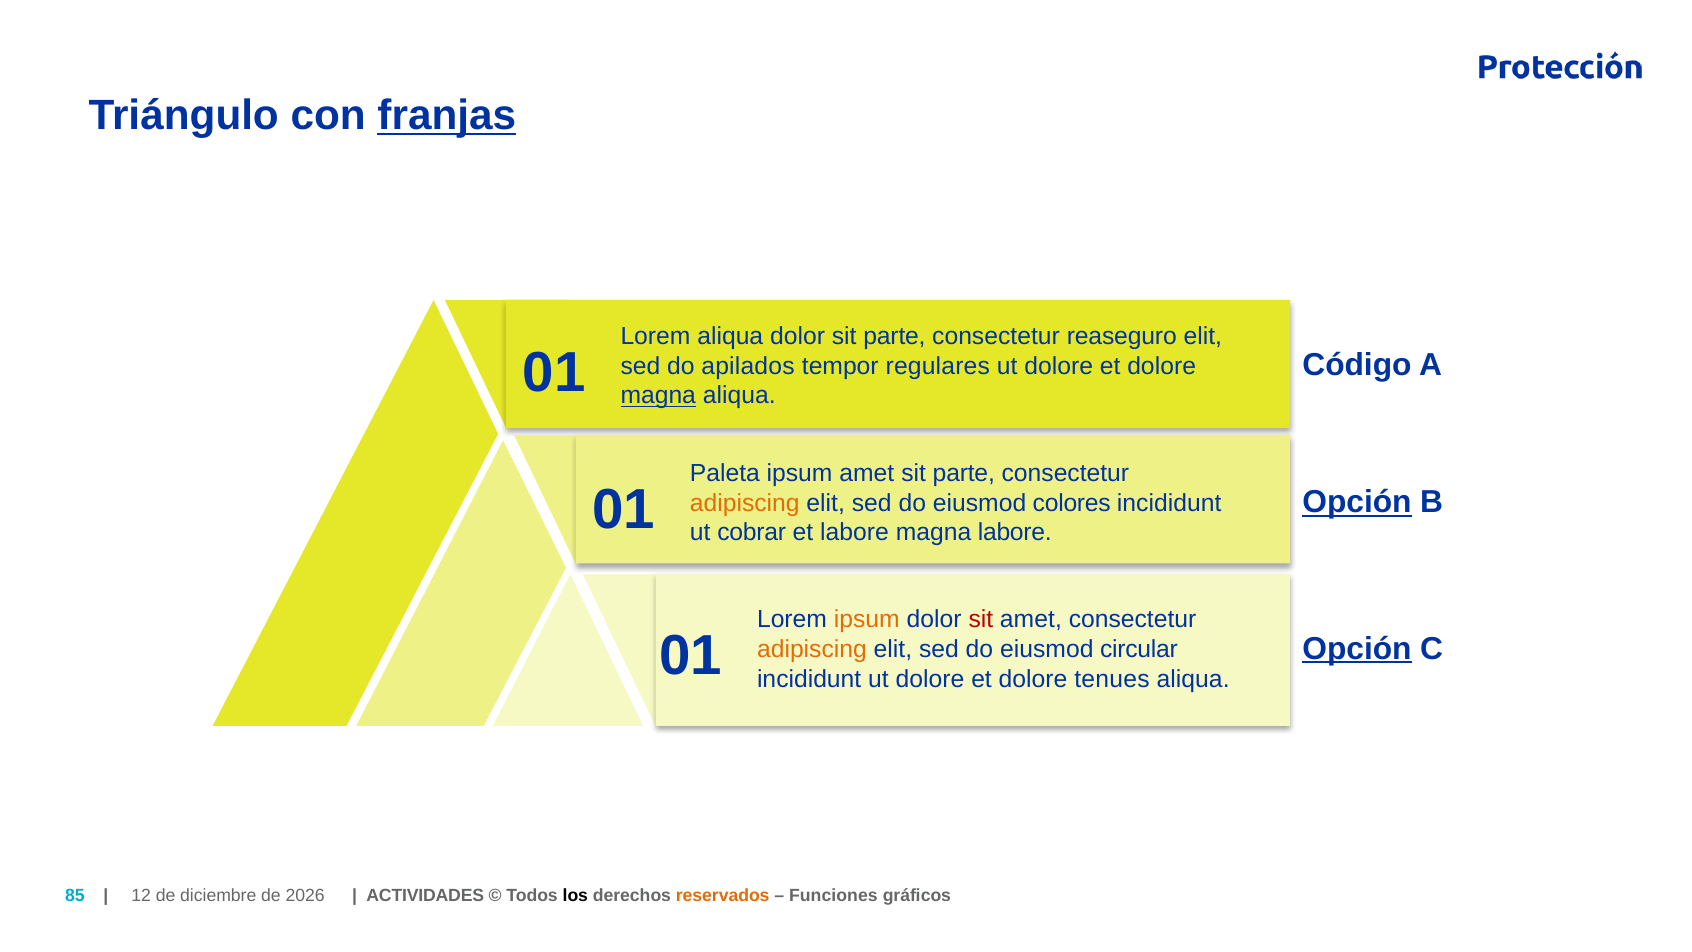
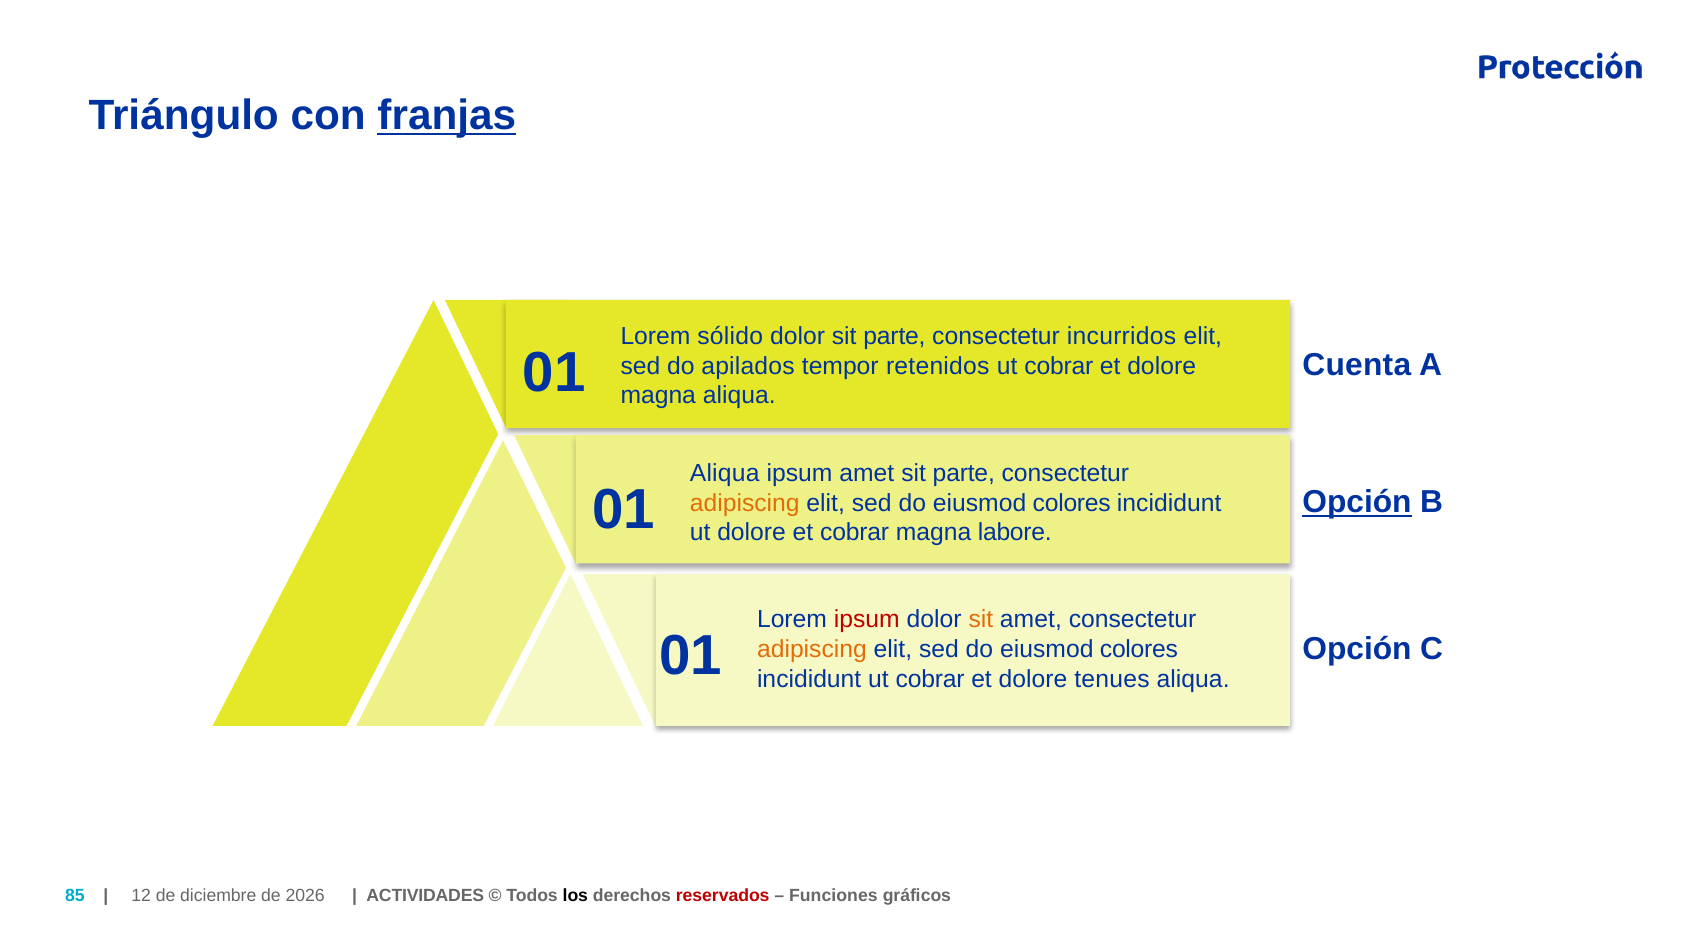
Lorem aliqua: aliqua -> sólido (730, 337)
reaseguro: reaseguro -> incurridos (1122, 337)
Código: Código -> Cuenta (1357, 365)
regulares: regulares -> retenidos (938, 366)
dolore: dolore -> cobrar (1059, 366)
magna underline: present -> none (658, 396)
Paleta: Paleta -> Aliqua (725, 473)
ut cobrar: cobrar -> dolore (752, 533)
et labore: labore -> cobrar (855, 533)
ipsum colour: orange -> red (867, 620)
sit colour: red -> orange (981, 620)
Opción underline: present -> none (1357, 649)
circular: circular -> colores (1139, 649)
incididunt ut dolore: dolore -> cobrar (930, 679)
reservados colour: orange -> red (723, 896)
